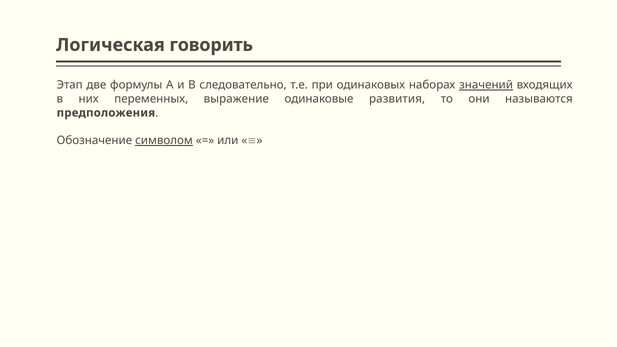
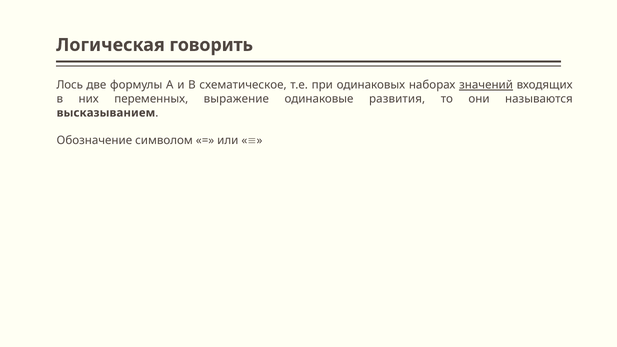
Этап: Этап -> Лось (70, 85)
следовательно: следовательно -> схематическое (243, 85)
предположения: предположения -> высказыванием (106, 113)
символом underline: present -> none (164, 141)
